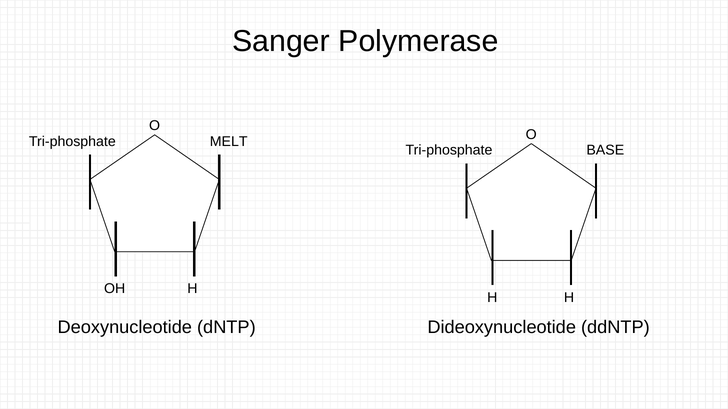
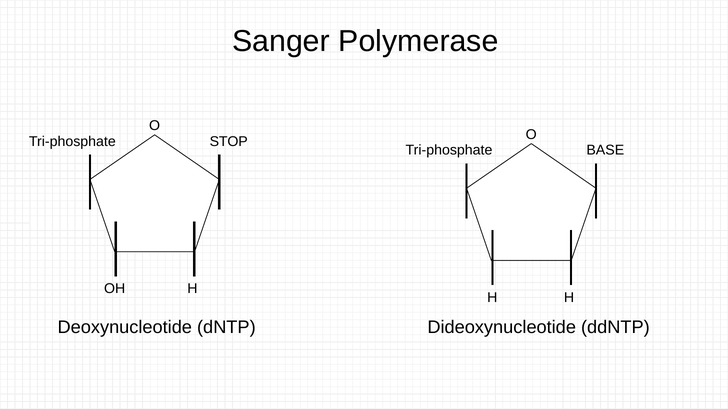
MELT: MELT -> STOP (229, 142)
